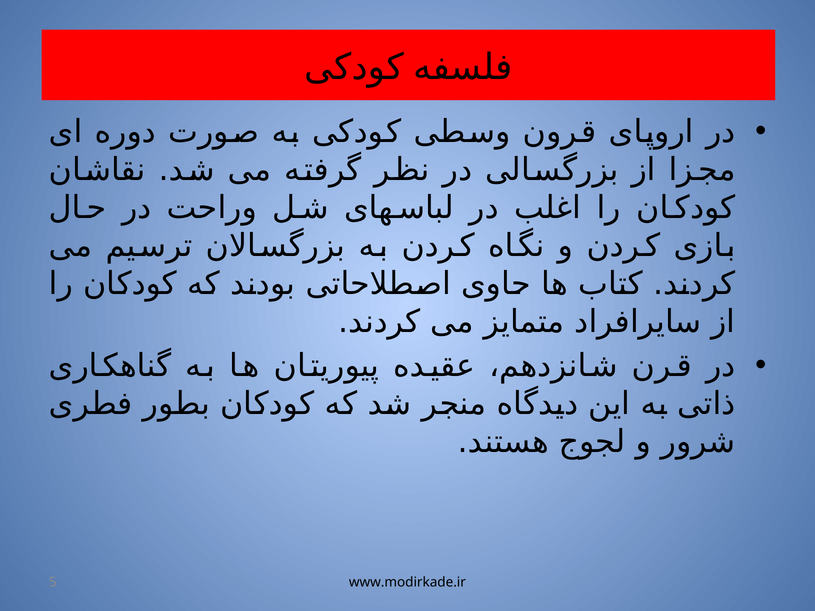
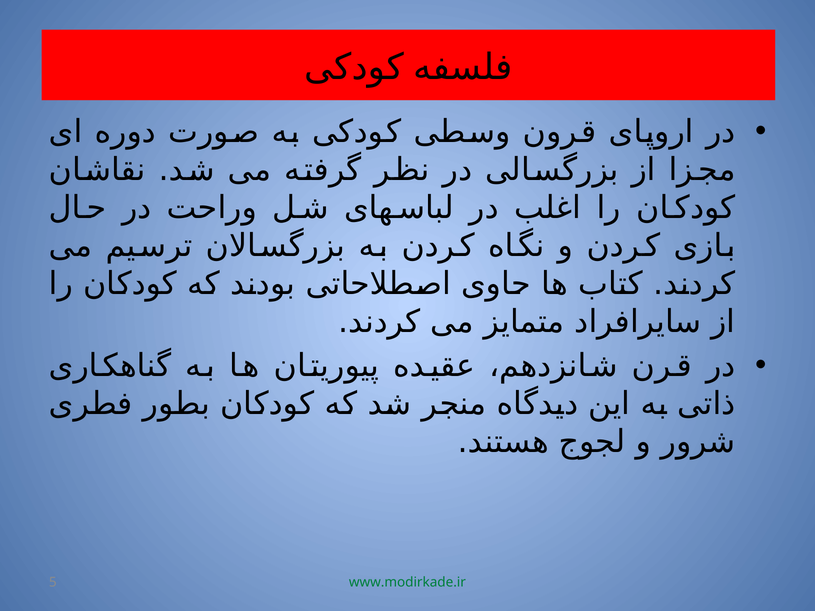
www.modirkade.ir colour: black -> green (407, 583)
